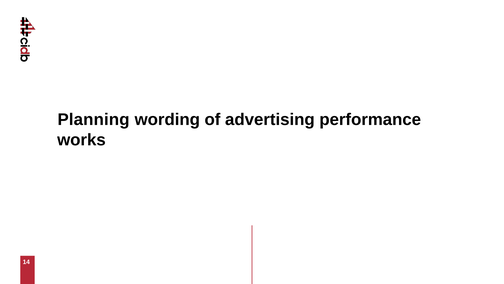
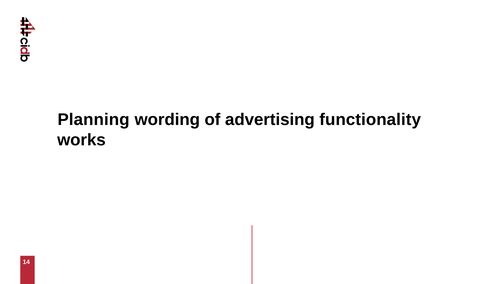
performance: performance -> functionality (370, 119)
